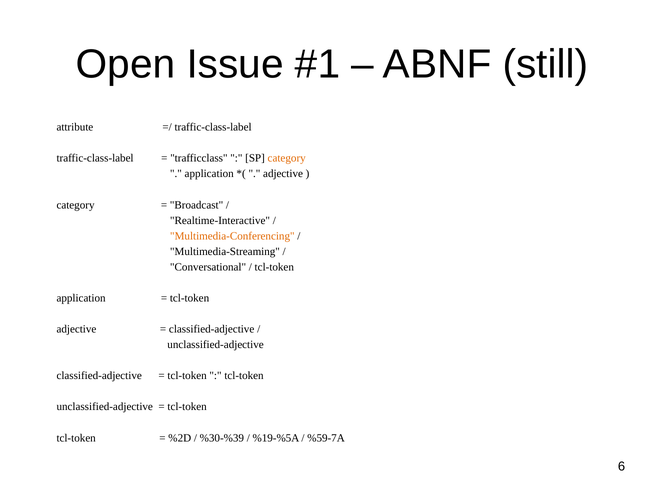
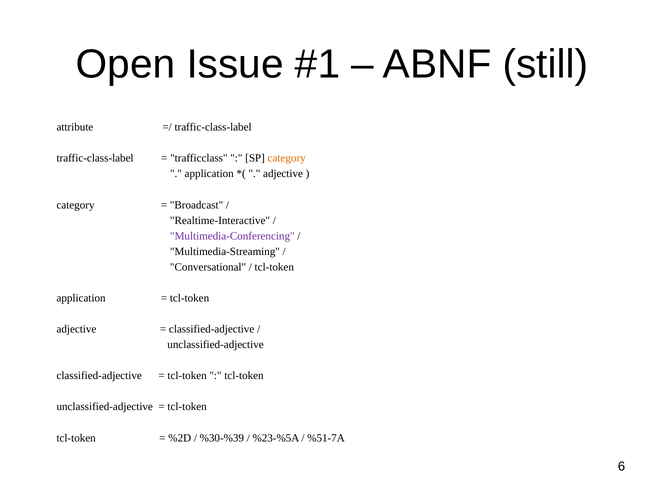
Multimedia-Conferencing colour: orange -> purple (232, 236)
%19-%5A: %19-%5A -> %23-%5A (276, 438)
%59-7A: %59-7A -> %51-7A (326, 438)
